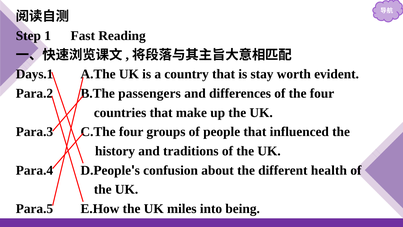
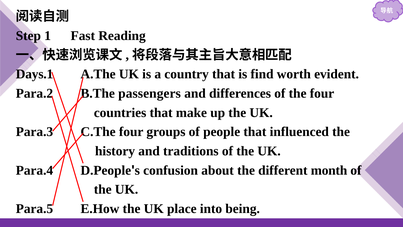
stay: stay -> find (262, 74)
health: health -> month (329, 170)
miles: miles -> place (182, 208)
